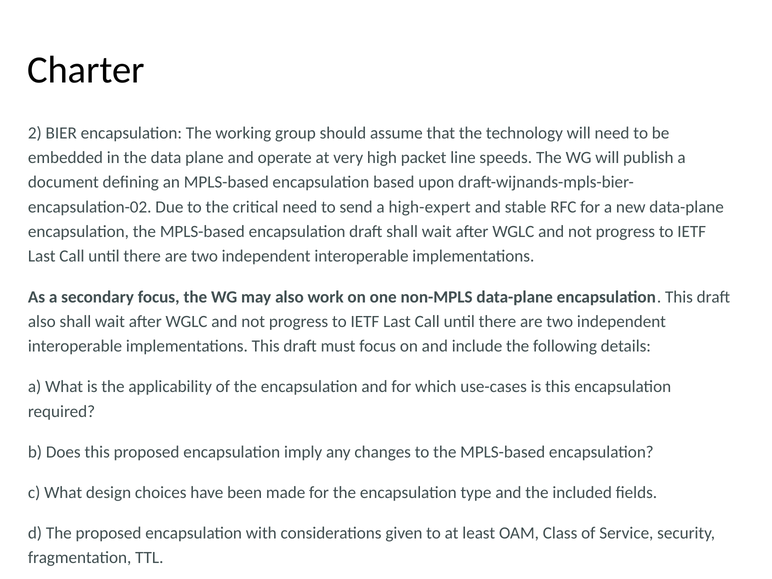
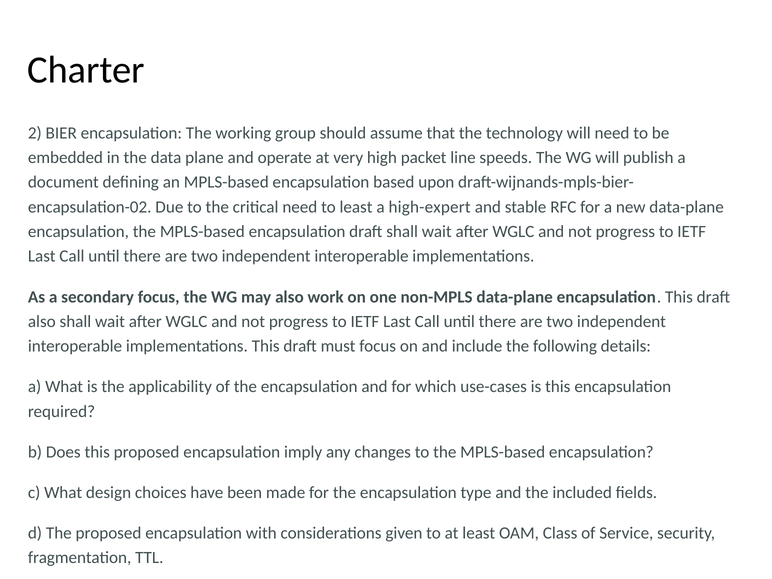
to send: send -> least (356, 207)
